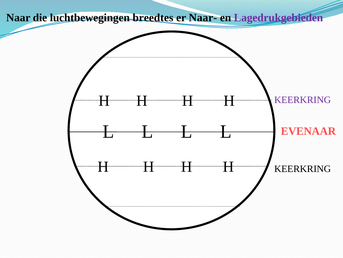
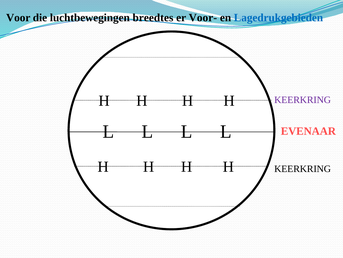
Naar: Naar -> Voor (18, 18)
Naar-: Naar- -> Voor- (203, 18)
Lagedrukgebieden colour: purple -> blue (278, 18)
